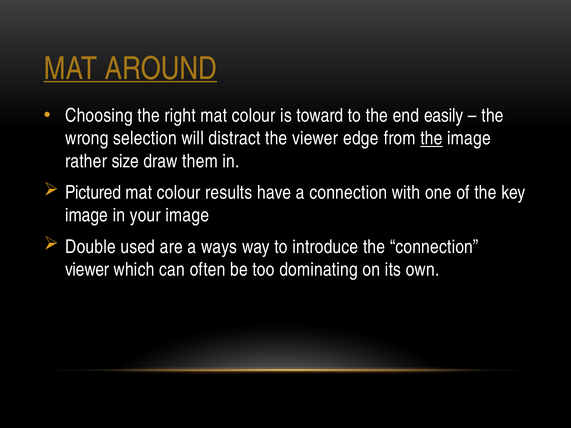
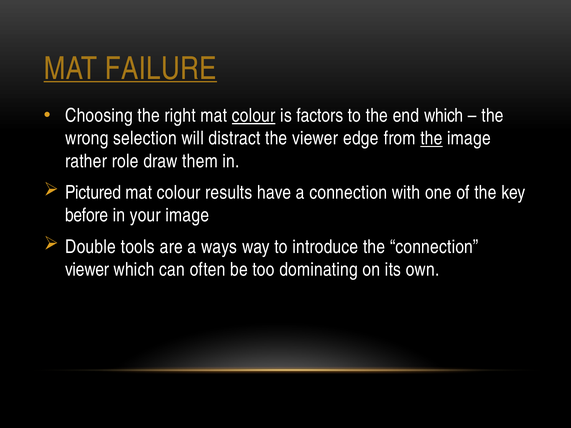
AROUND: AROUND -> FAILURE (161, 69)
colour underline: none -> present (254, 116)
toward: toward -> factors (320, 116)
end easily: easily -> which (444, 116)
size: size -> role (125, 161)
image: image -> before (87, 215)
used: used -> tools (138, 247)
